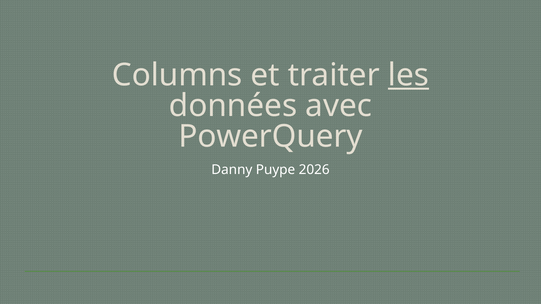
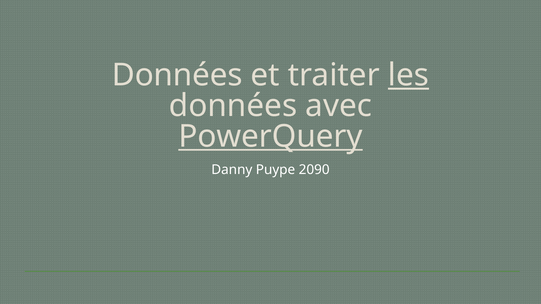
Columns: Columns -> Données (177, 75)
PowerQuery underline: none -> present (271, 136)
2026: 2026 -> 2090 (314, 170)
